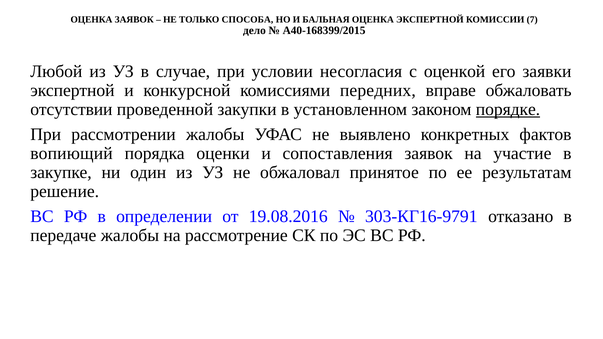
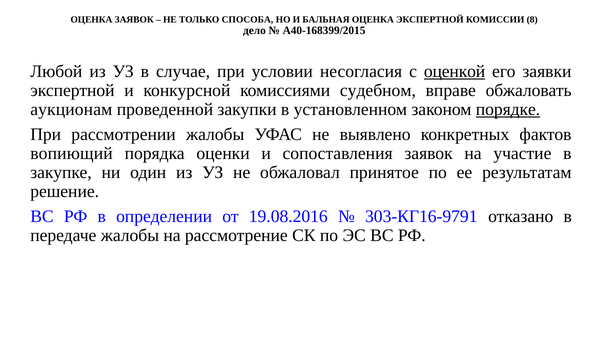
7: 7 -> 8 (532, 20)
оценкой underline: none -> present (455, 71)
передних: передних -> судебном (378, 90)
отсутствии: отсутствии -> аукционам (71, 109)
